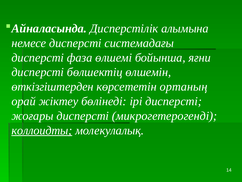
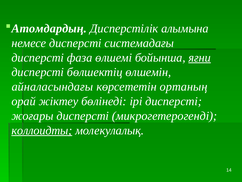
Айналасында: Айналасында -> Атомдардың (49, 28)
яғни underline: none -> present (200, 57)
өткізгіштерден: өткізгіштерден -> айналасындағы (52, 86)
